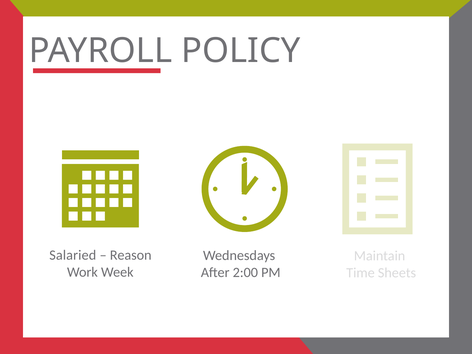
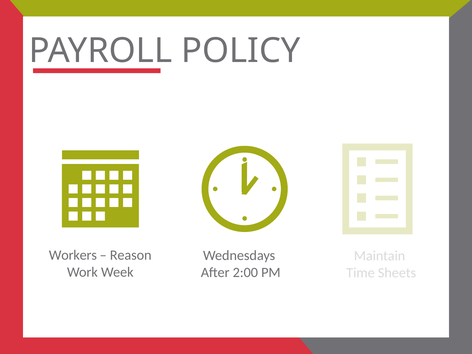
Salaried: Salaried -> Workers (73, 255)
